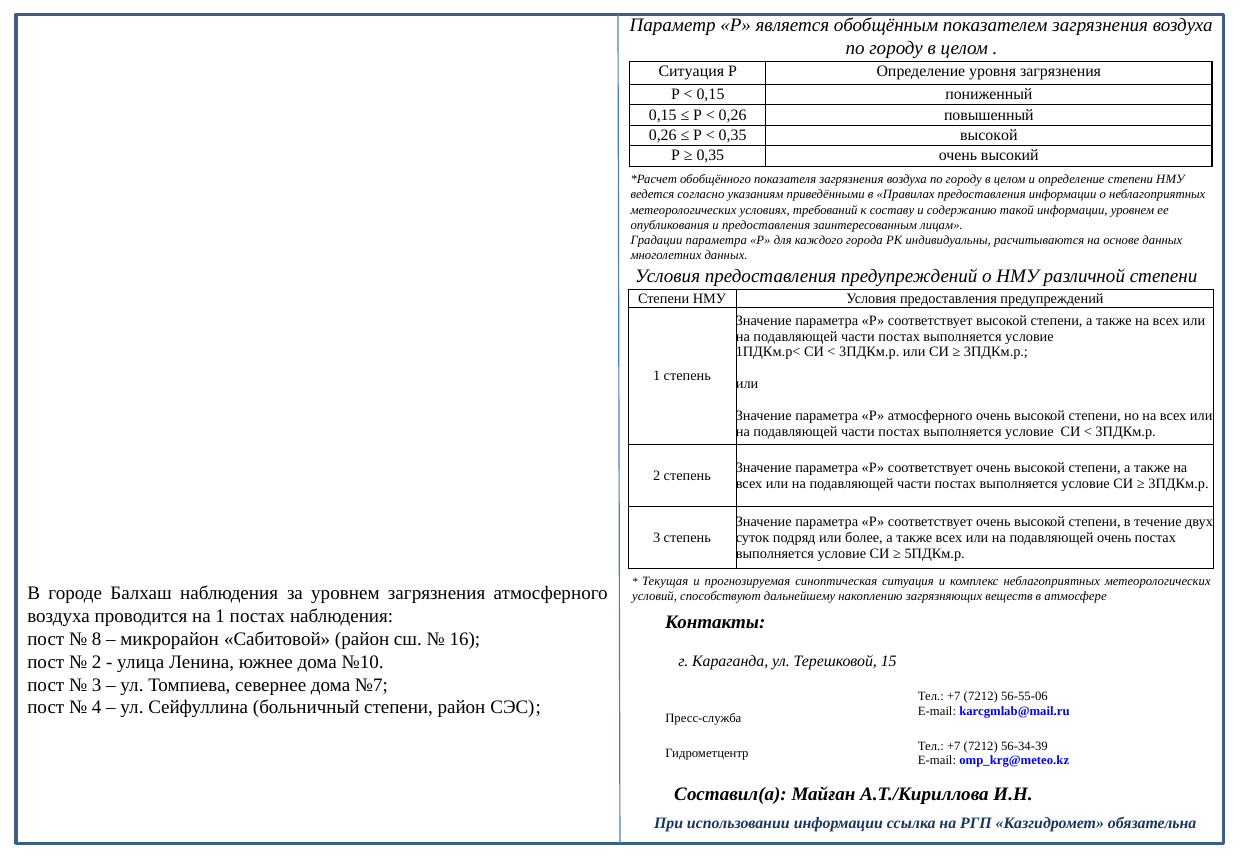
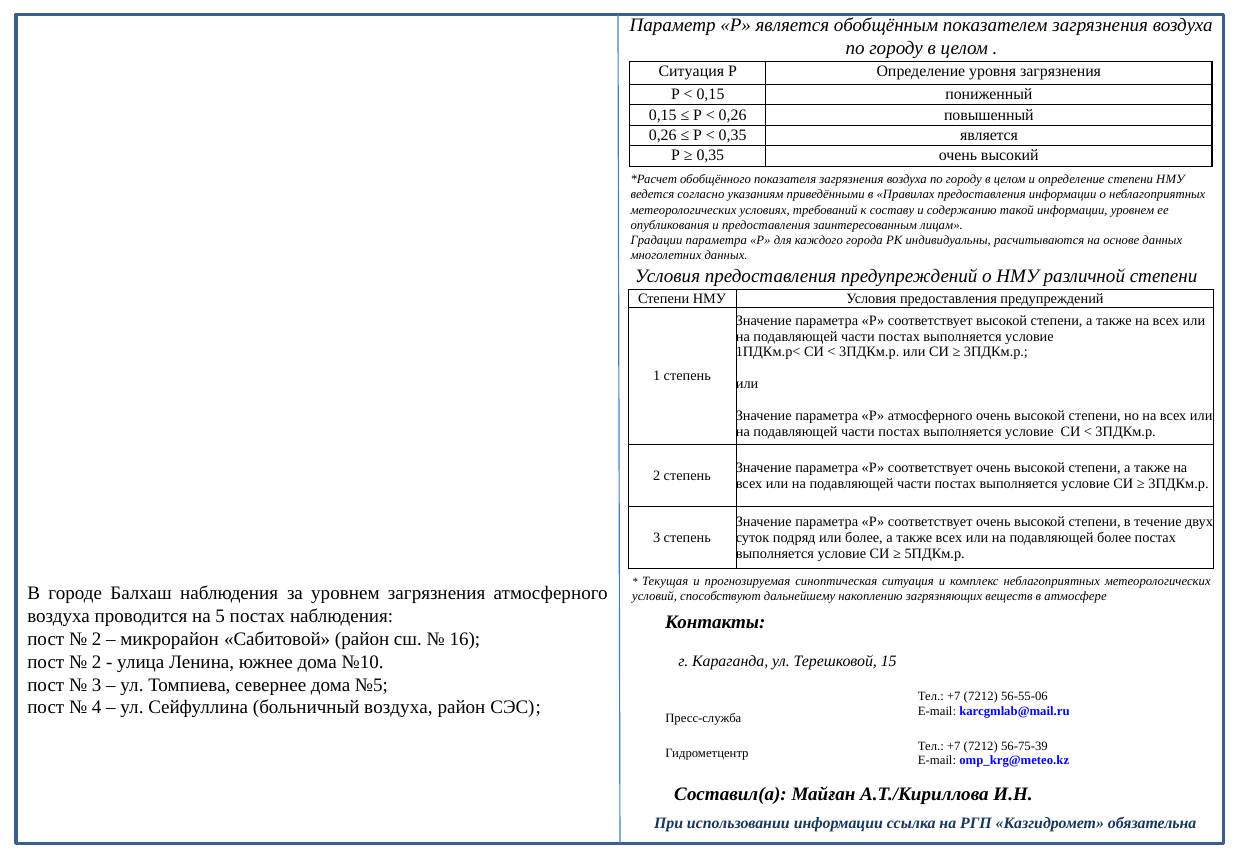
0,35 высокой: высокой -> является (989, 135)
подавляющей очень: очень -> более (1114, 538)
на 1: 1 -> 5 (220, 616)
8: 8 -> 2 (97, 639)
№7: №7 -> №5 (371, 685)
больничный степени: степени -> воздуха (398, 708)
56-34-39: 56-34-39 -> 56-75-39 (1024, 747)
